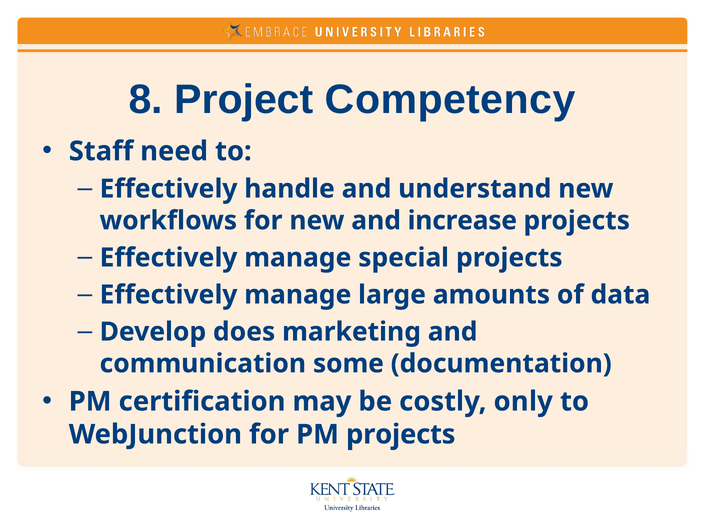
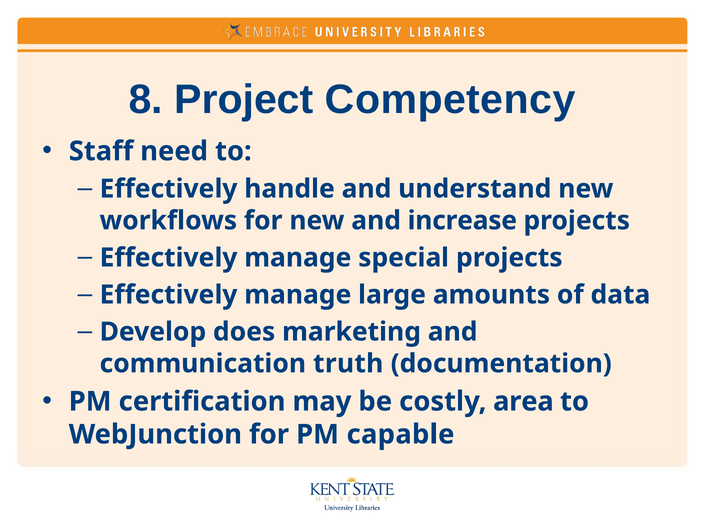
some: some -> truth (348, 363)
only: only -> area (523, 401)
PM projects: projects -> capable (400, 434)
